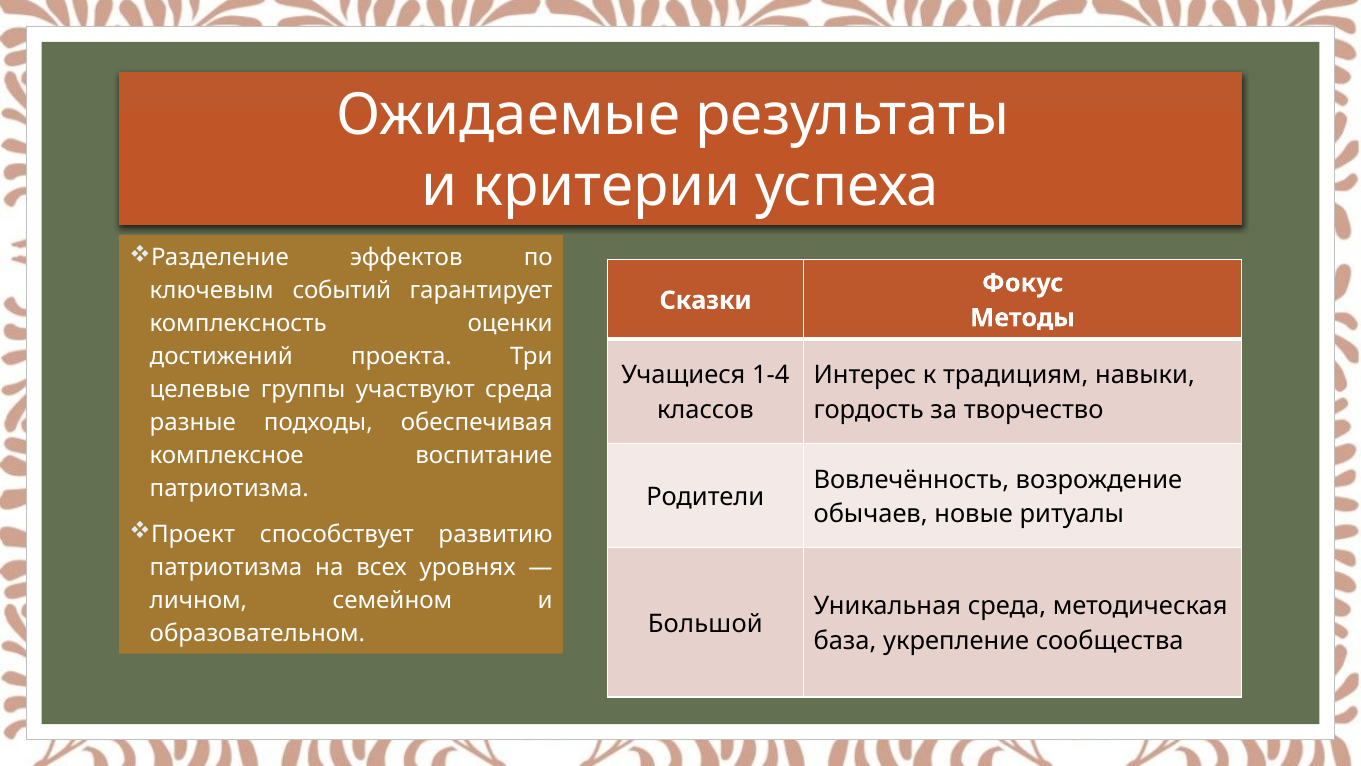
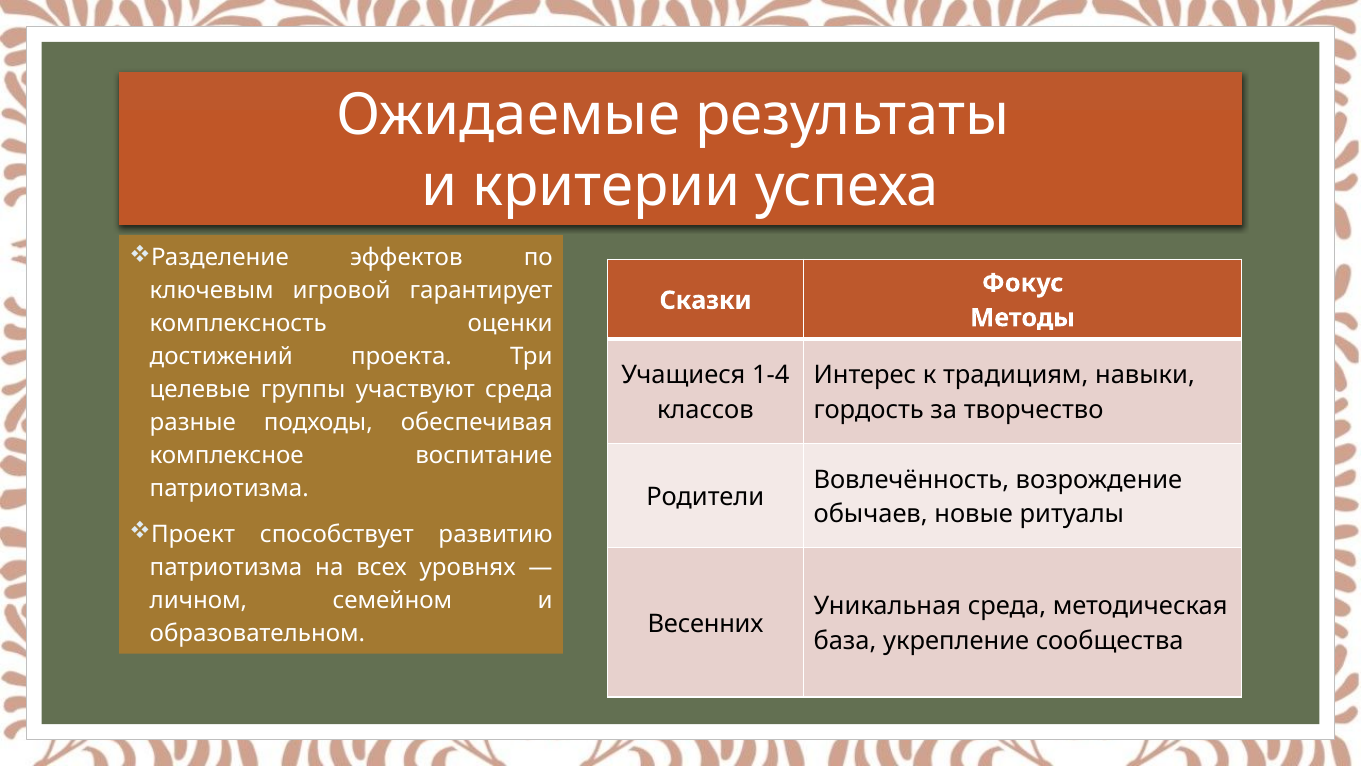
событий: событий -> игровой (342, 291)
Большой: Большой -> Весенних (706, 624)
